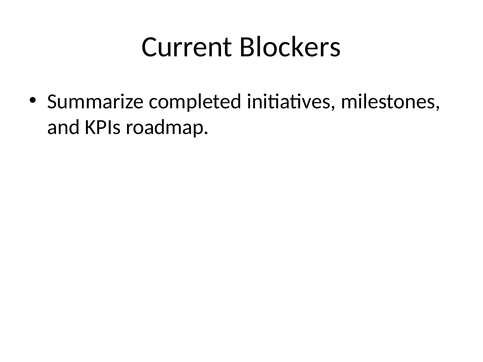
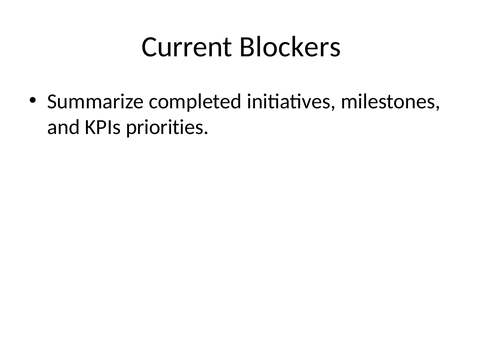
roadmap: roadmap -> priorities (167, 127)
